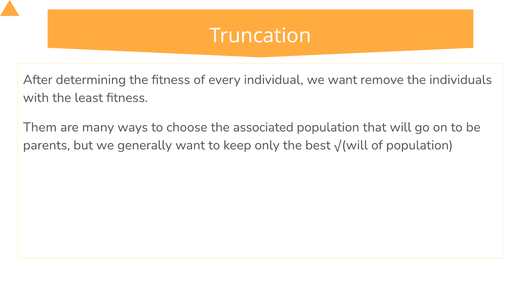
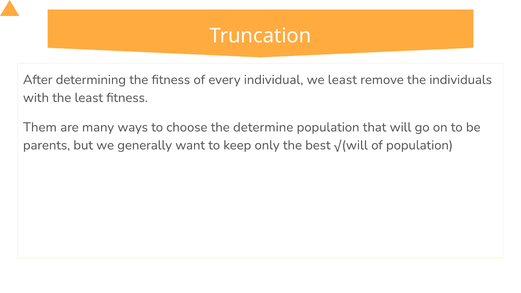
we want: want -> least (342, 80)
associated: associated -> determine (263, 127)
